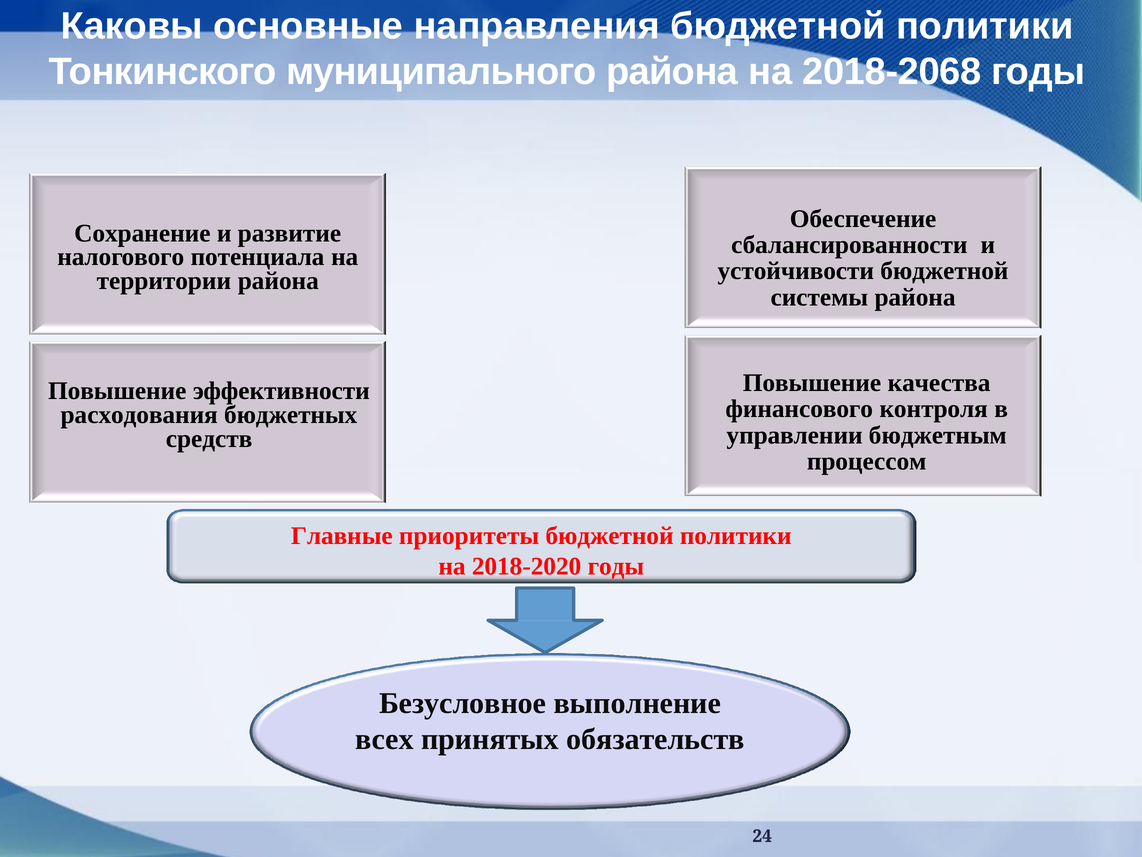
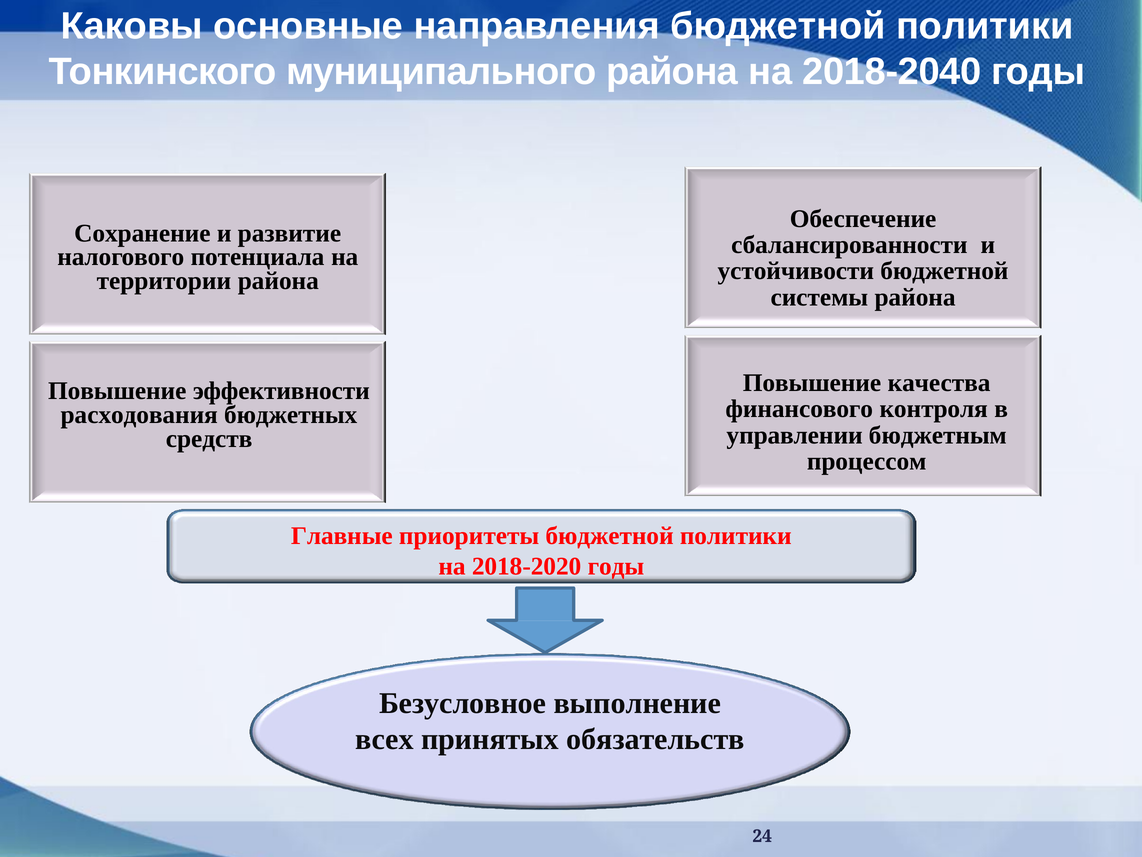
2018-2068: 2018-2068 -> 2018-2040 (892, 72)
